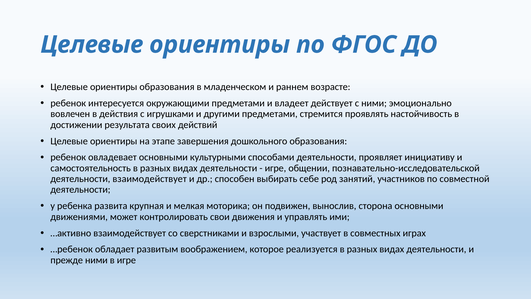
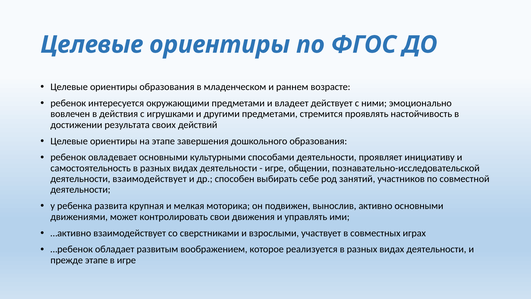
сторона: сторона -> активно (375, 206)
прежде ними: ними -> этапе (96, 260)
